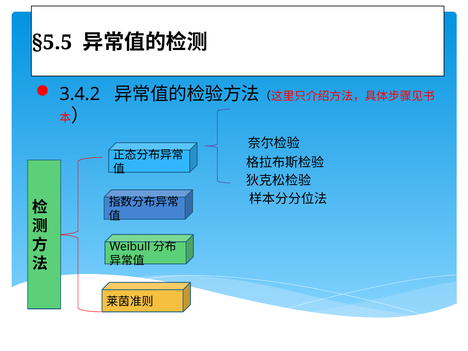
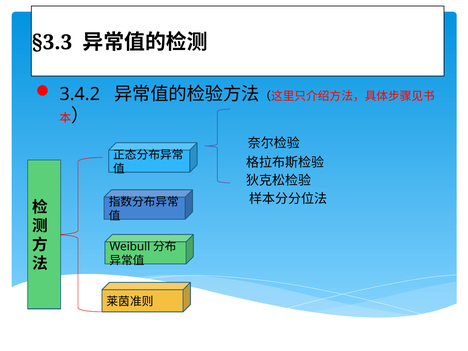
§5.5: §5.5 -> §3.3 (52, 42)
